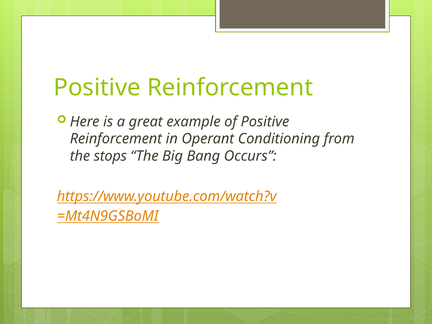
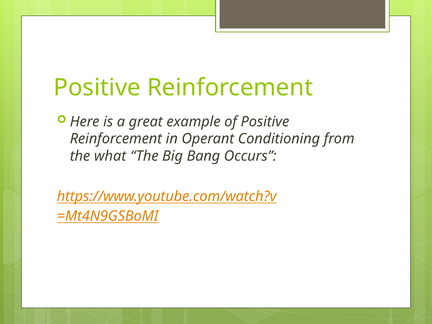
stops: stops -> what (110, 156)
